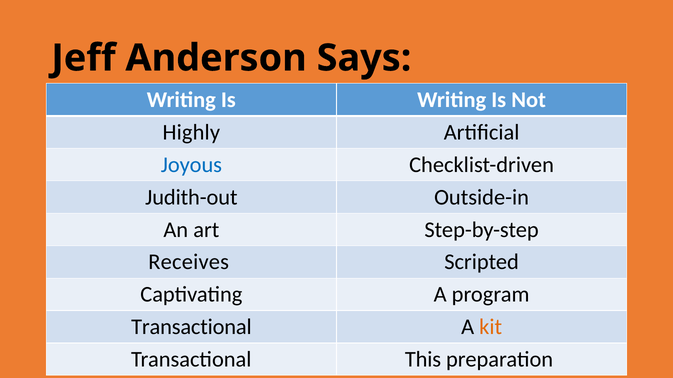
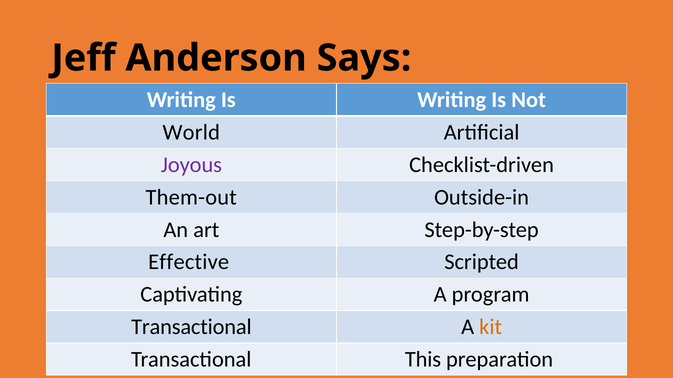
Highly: Highly -> World (191, 133)
Joyous colour: blue -> purple (191, 165)
Judith-out: Judith-out -> Them-out (191, 197)
Receives: Receives -> Effective (189, 262)
